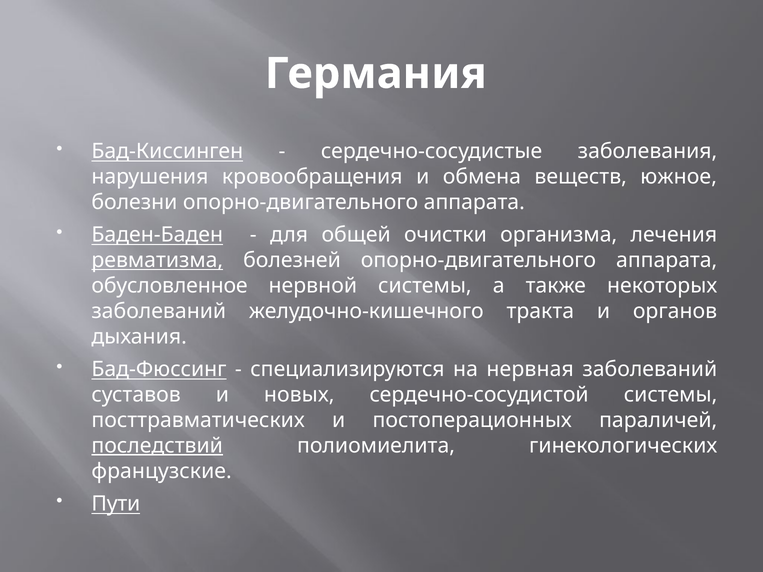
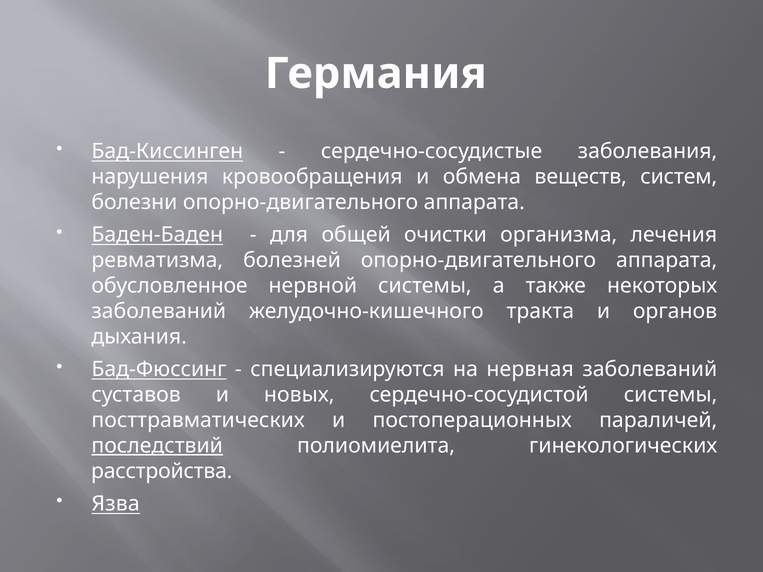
южное: южное -> систем (679, 177)
ревматизма underline: present -> none (157, 260)
французские: французские -> расстройства (162, 471)
Пути: Пути -> Язва (116, 504)
